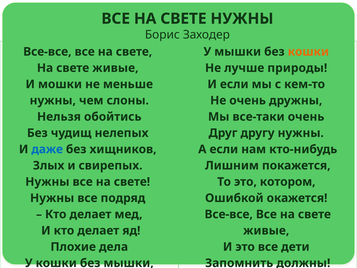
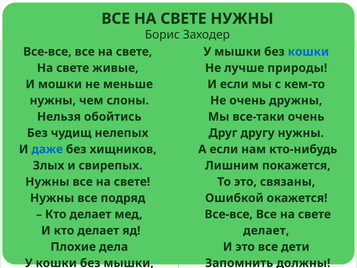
кошки colour: orange -> blue (308, 52)
котором: котором -> связаны (288, 182)
живые: живые -> делает (266, 230)
